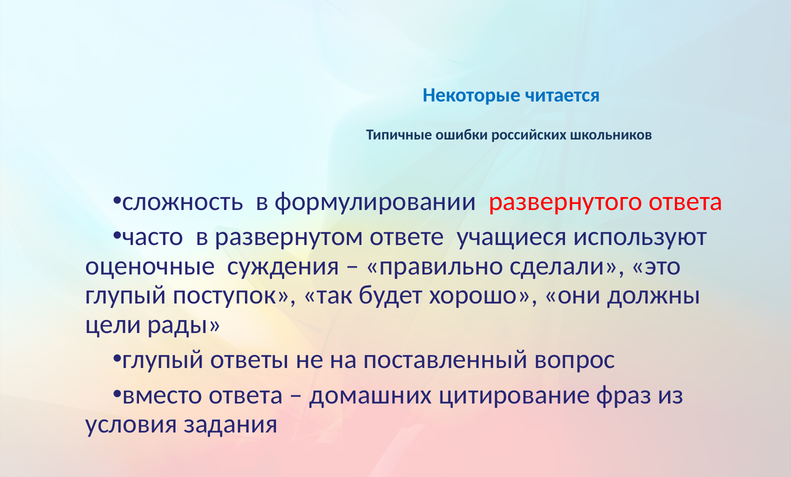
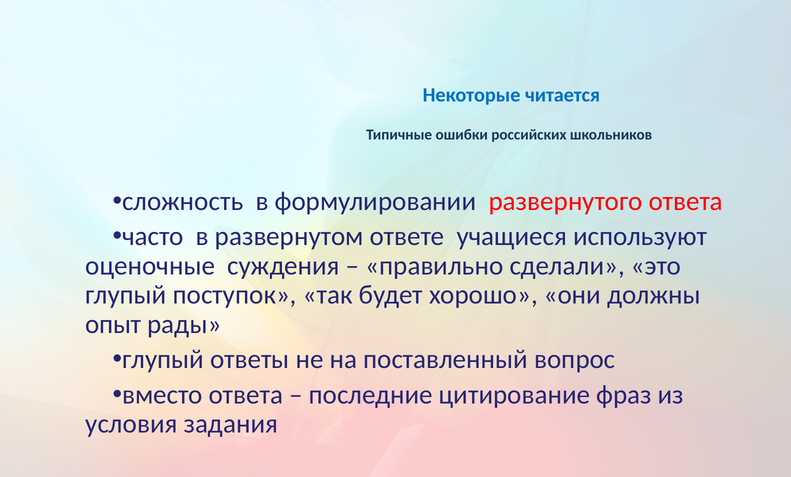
цели: цели -> опыт (113, 324)
домашних: домашних -> последние (371, 395)
